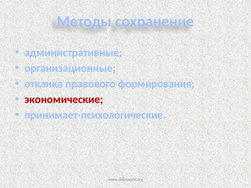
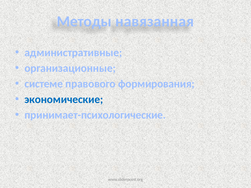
сохранение: сохранение -> навязанная (155, 22)
отклика: отклика -> системе (44, 84)
экономические colour: red -> blue (64, 100)
